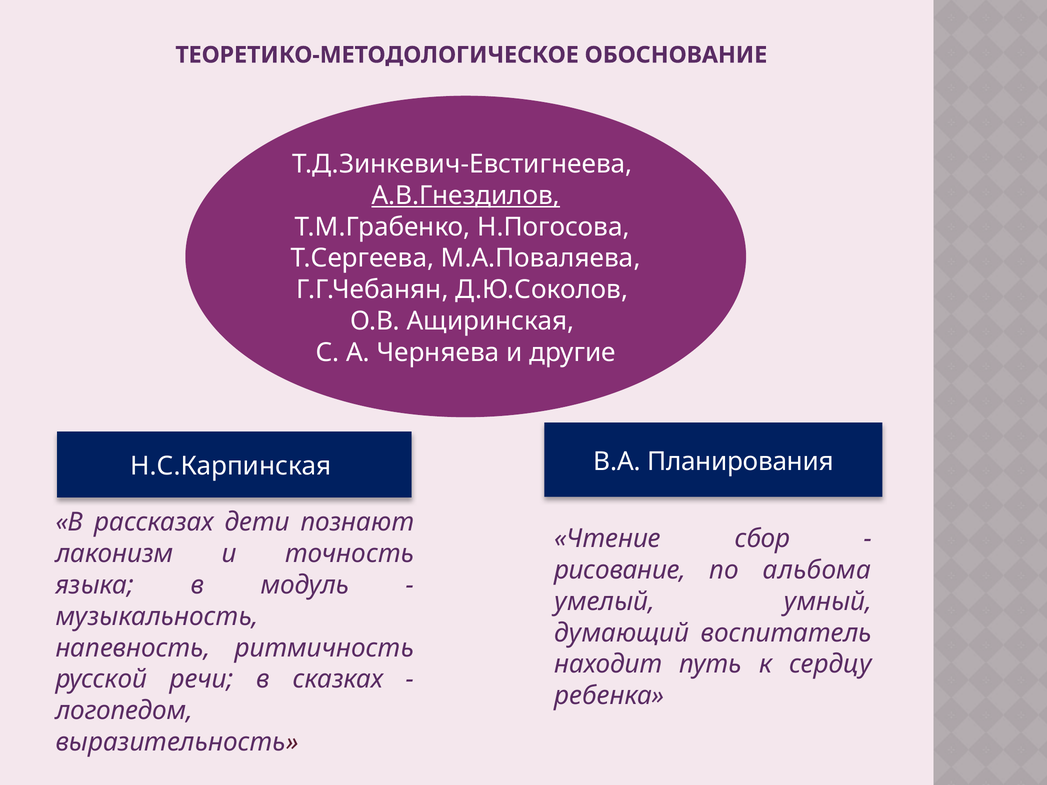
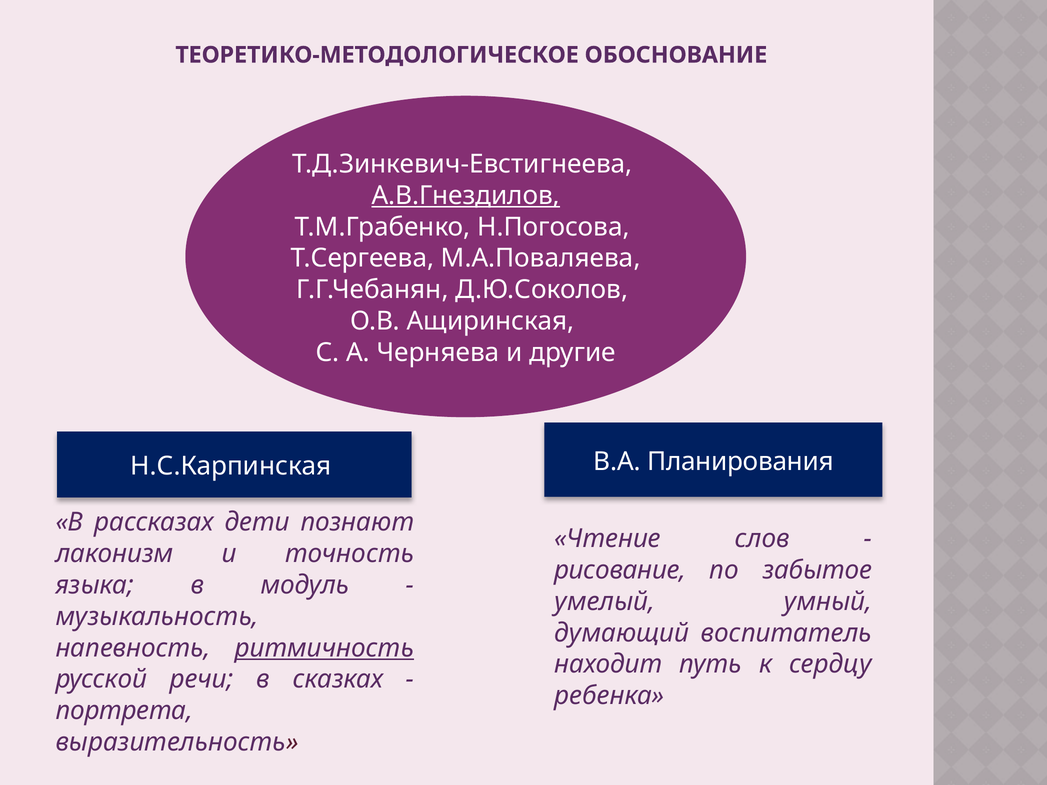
сбор: сбор -> слов (762, 539)
альбома: альбома -> забытое (817, 570)
ритмичность underline: none -> present (325, 648)
логопедом: логопедом -> портрета (124, 711)
